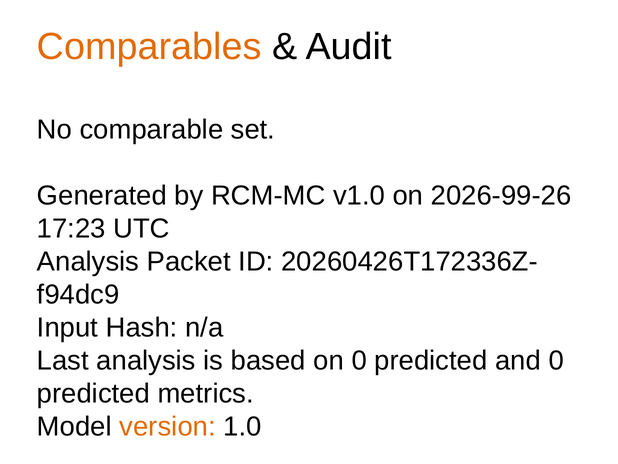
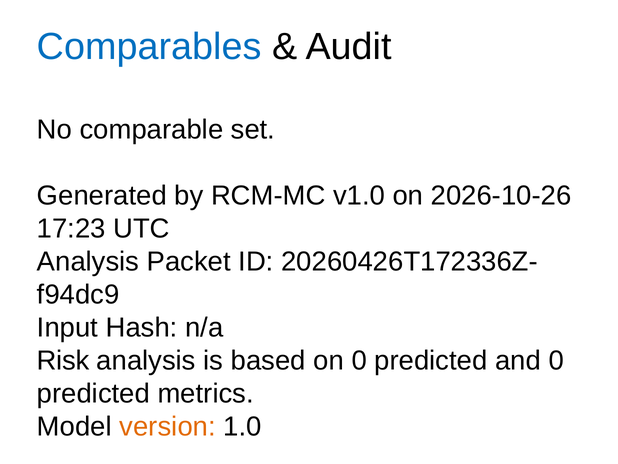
Comparables colour: orange -> blue (149, 47)
2026-99-26: 2026-99-26 -> 2026-10-26 (501, 196)
Last: Last -> Risk (63, 360)
